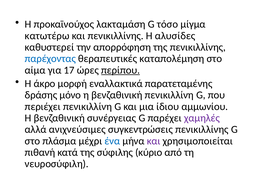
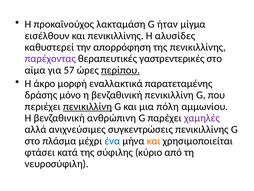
τόσο: τόσο -> ήταν (167, 24)
κατωτέρω: κατωτέρω -> εισέλθουν (47, 36)
παρέχοντας colour: blue -> purple (50, 59)
καταπολέμηση: καταπολέμηση -> γαστρεντερικές (172, 59)
17: 17 -> 57 (69, 70)
πενικιλλίνη underline: none -> present (87, 106)
ίδιου: ίδιου -> πόλη (168, 106)
συνέργειας: συνέργειας -> ανθρώπινη (112, 118)
και colour: purple -> orange (154, 141)
πιθανή: πιθανή -> φτάσει (40, 152)
